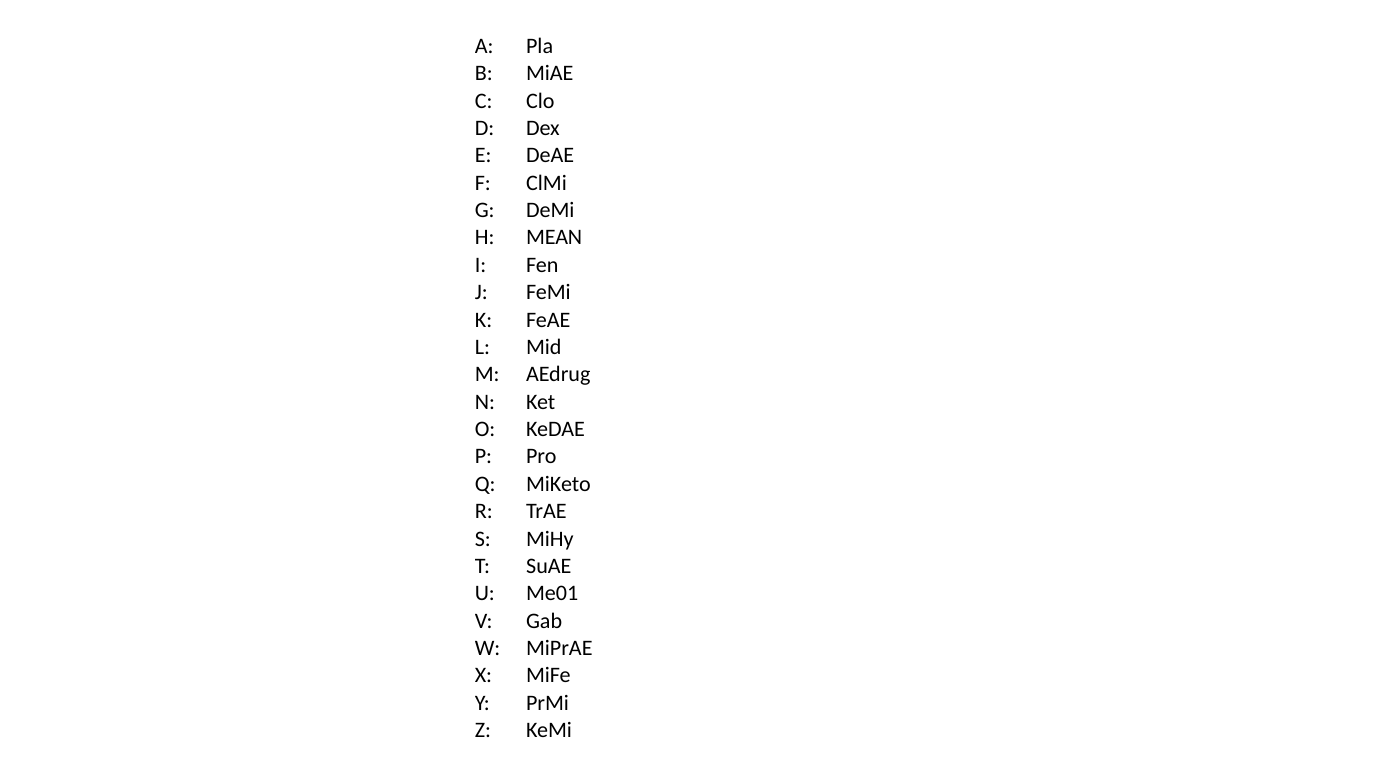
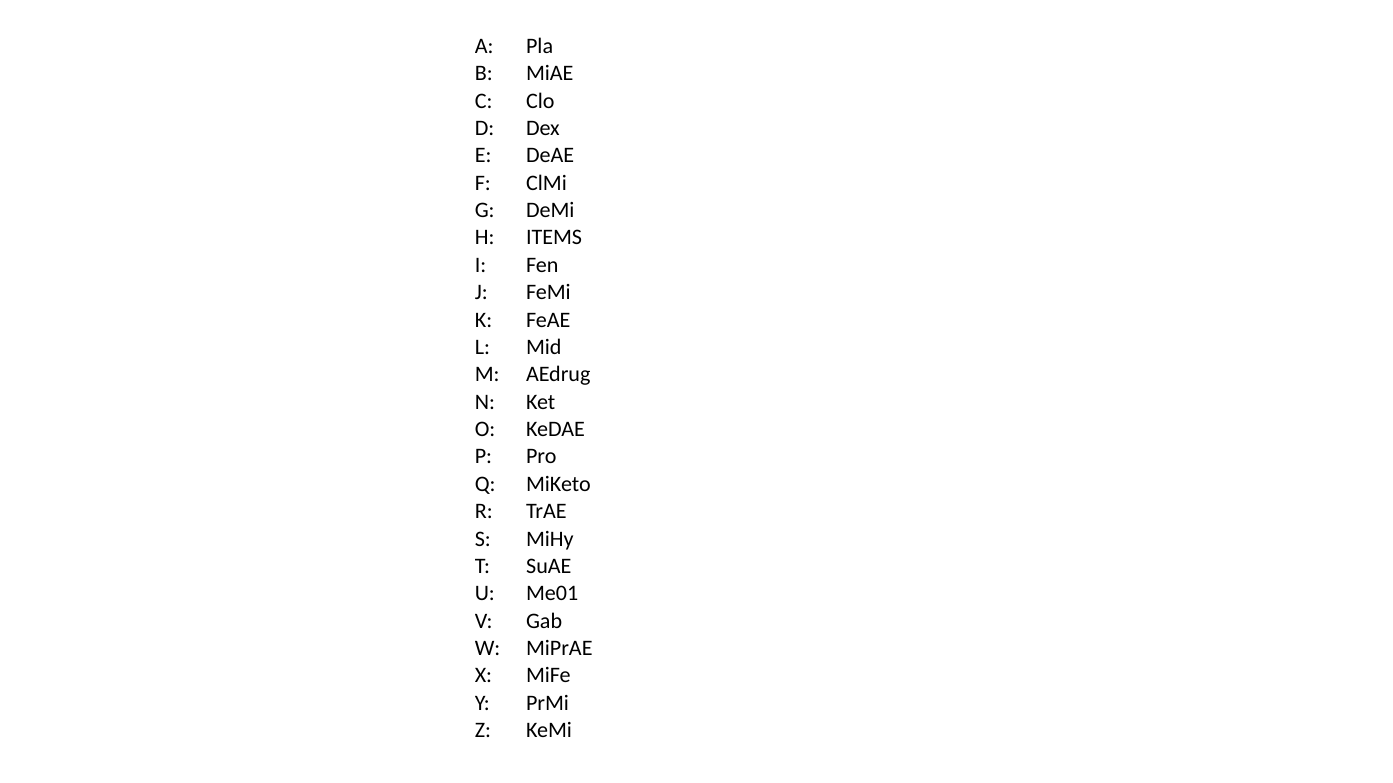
MEAN: MEAN -> ITEMS (554, 238)
